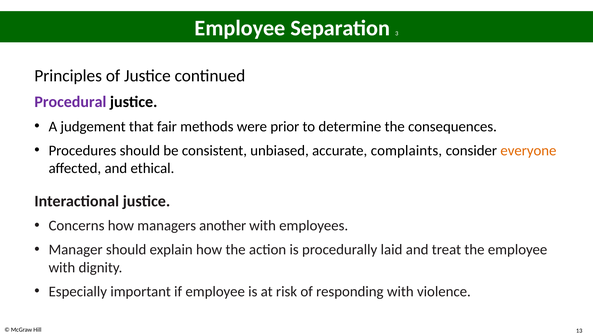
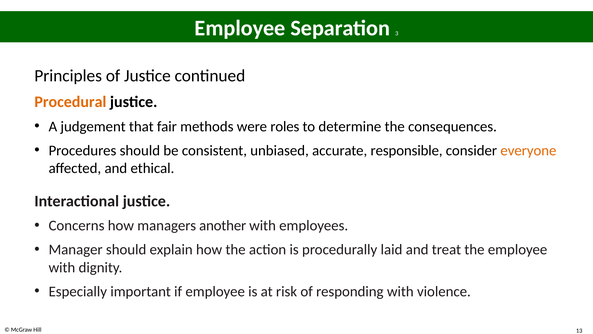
Procedural colour: purple -> orange (70, 102)
prior: prior -> roles (285, 126)
complaints: complaints -> responsible (407, 150)
